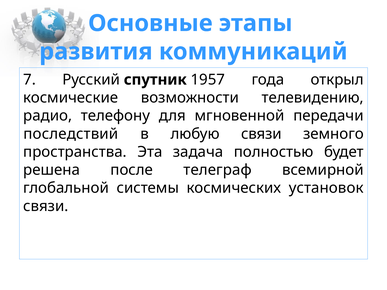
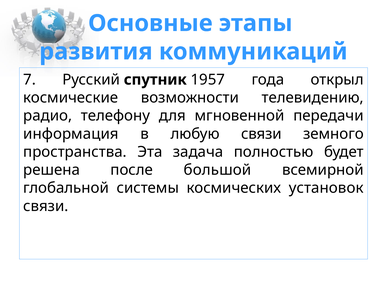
последствий: последствий -> информация (71, 134)
телеграф: телеграф -> большой (217, 170)
